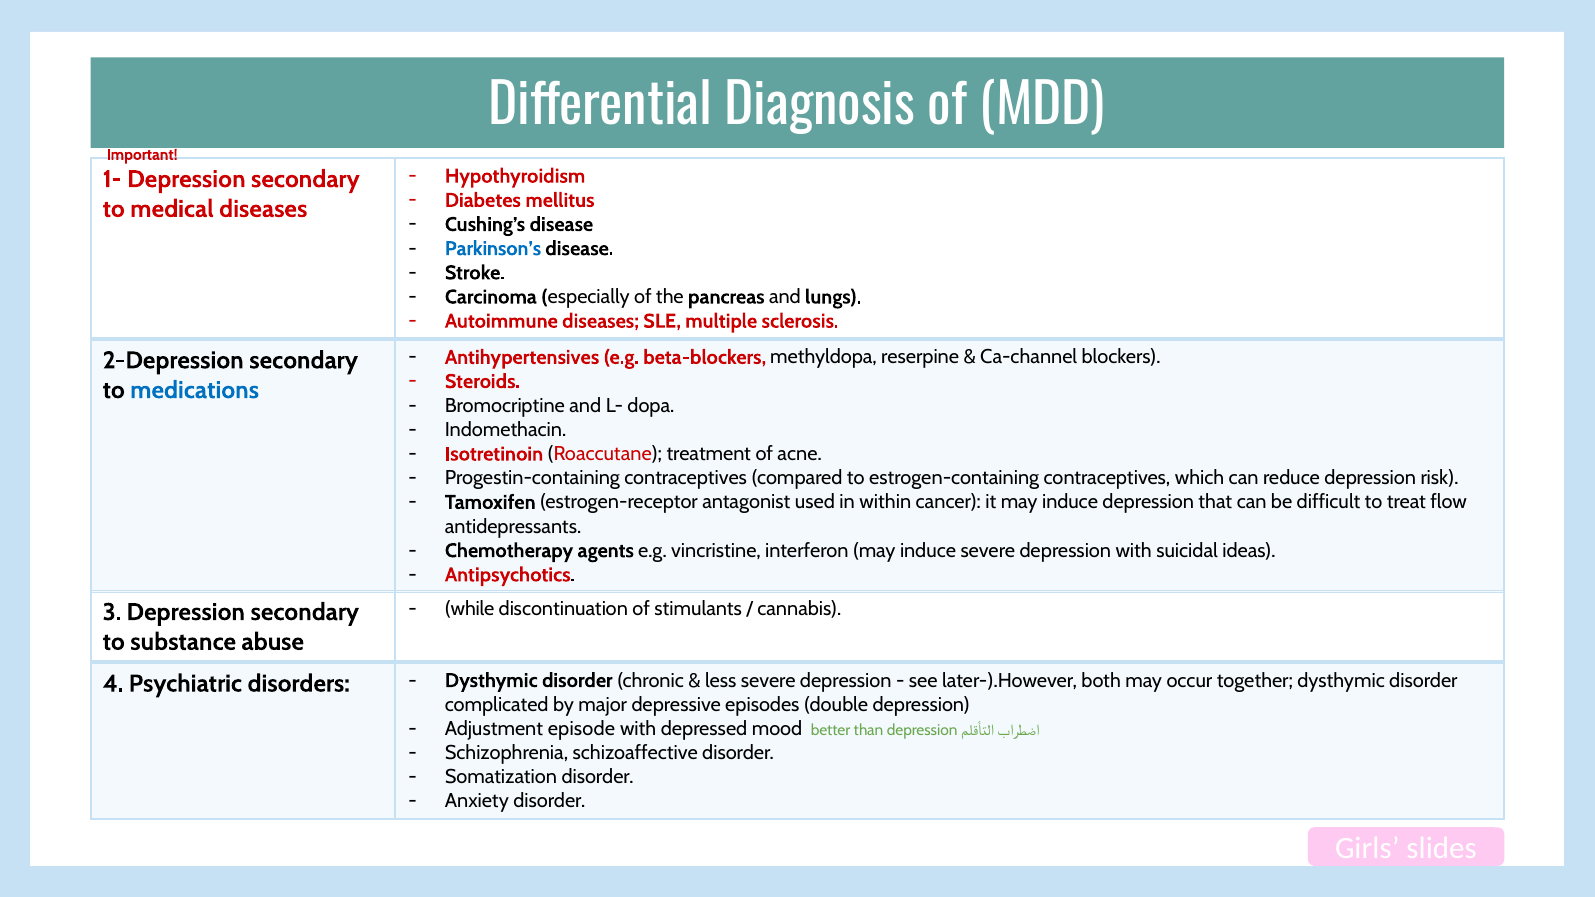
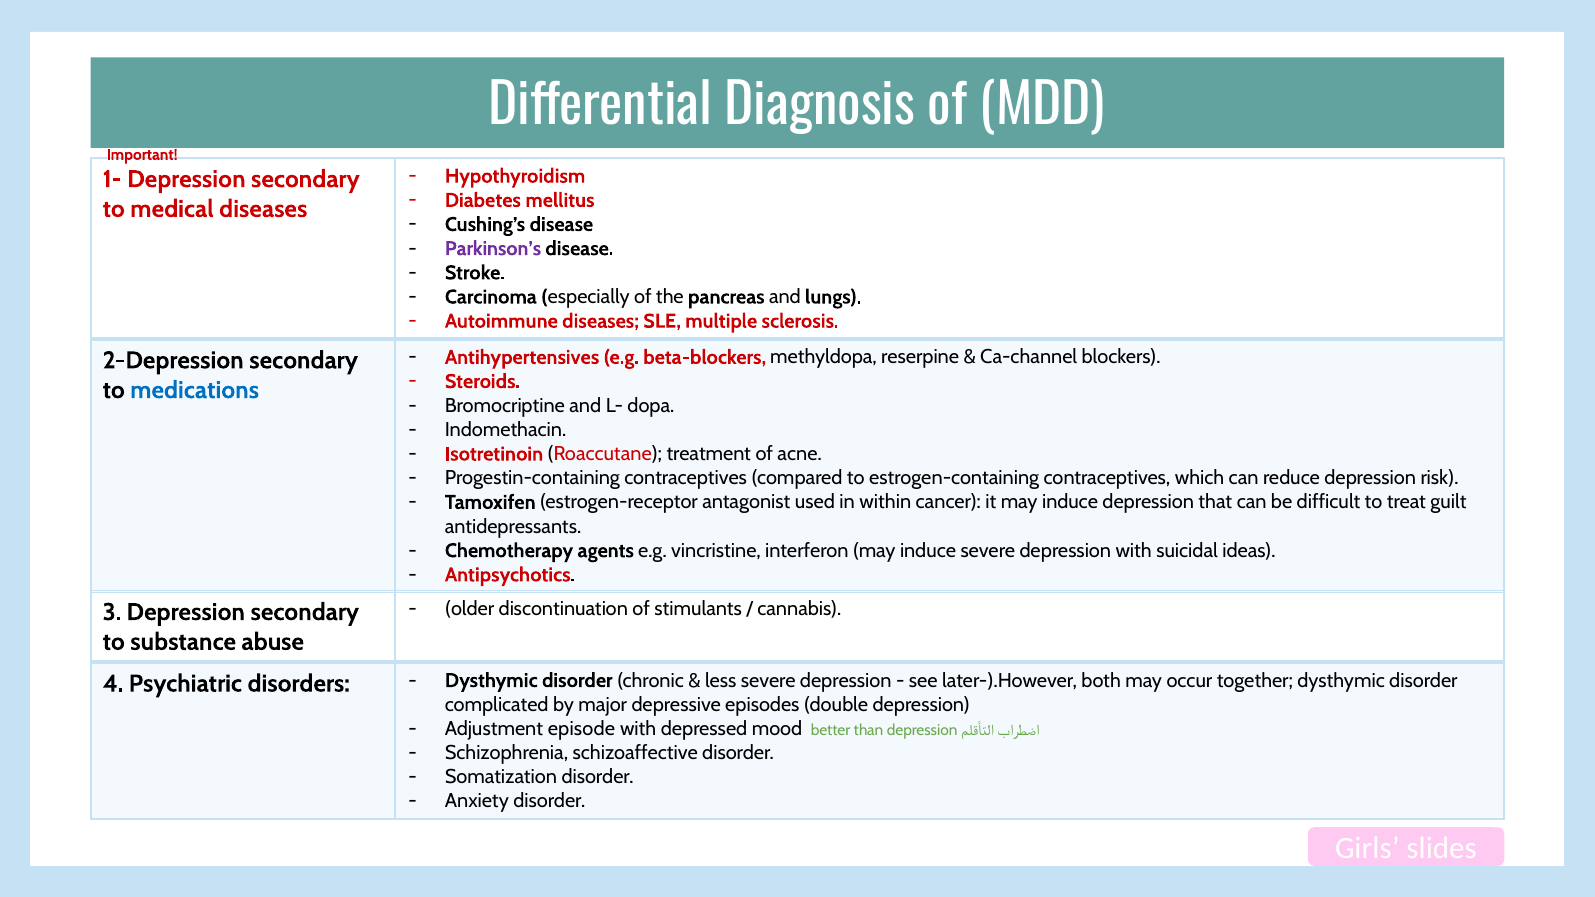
Parkinson’s colour: blue -> purple (493, 249)
flow: flow -> guilt (1449, 502)
while: while -> older (469, 609)
